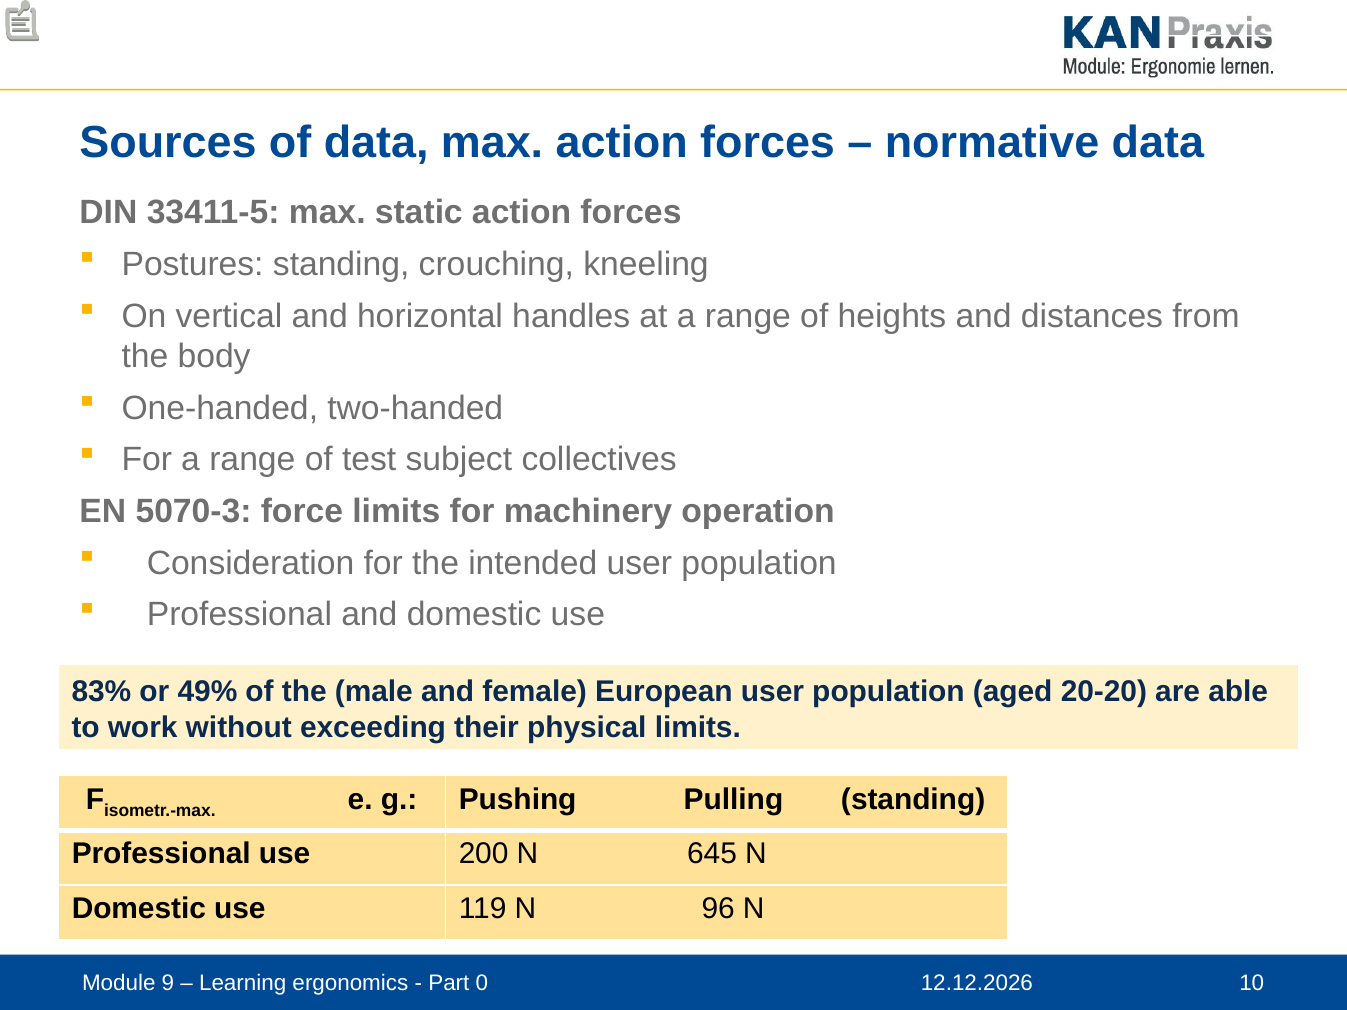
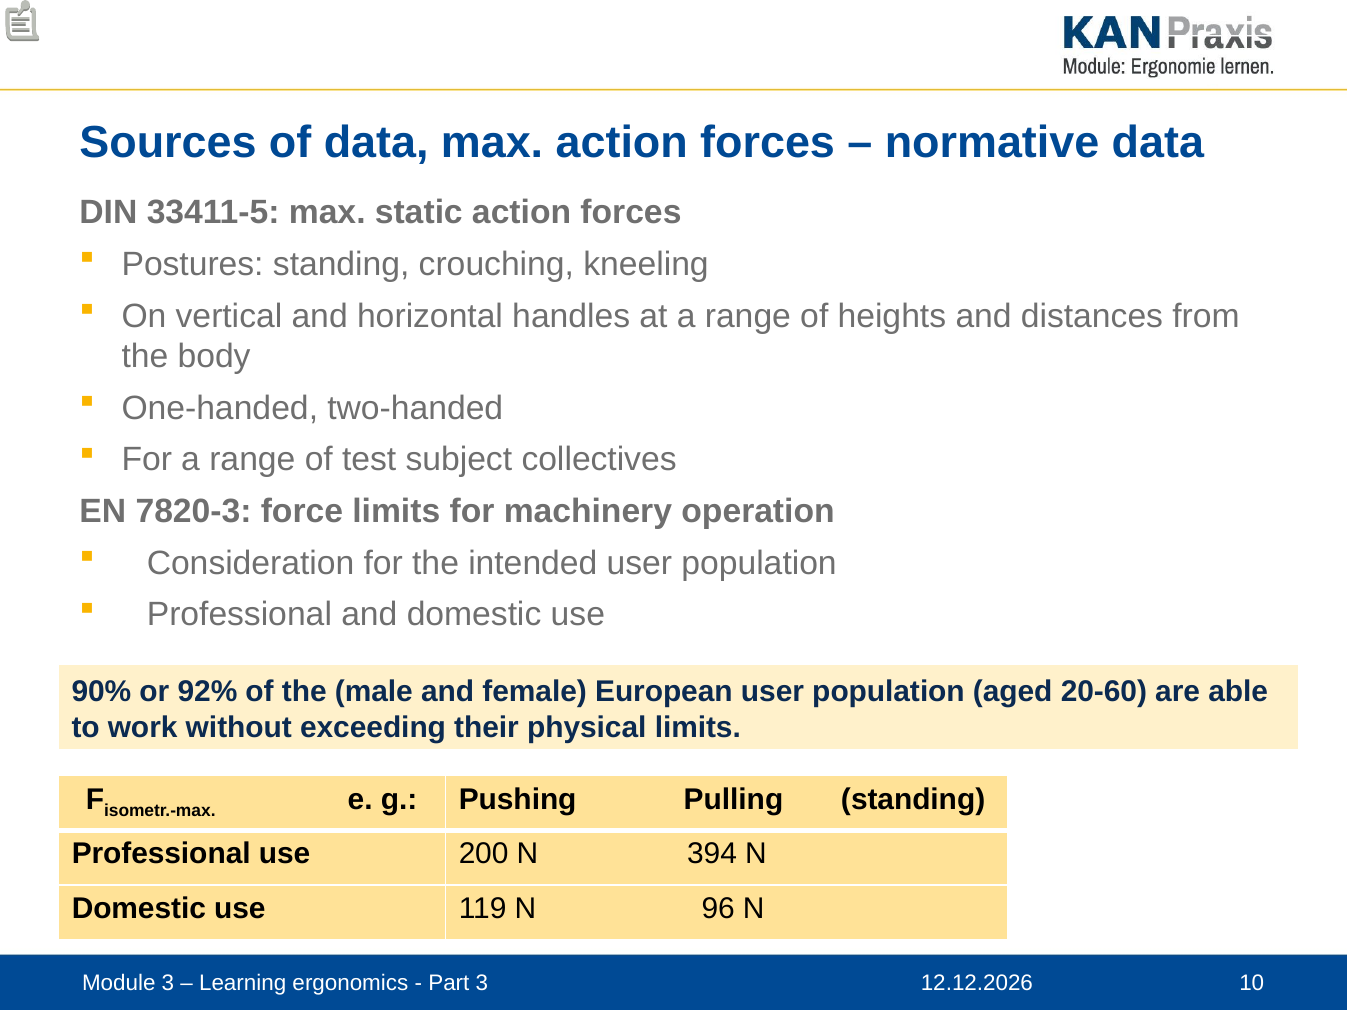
5070-3: 5070-3 -> 7820-3 (194, 511)
83%: 83% -> 90% (101, 692)
49%: 49% -> 92% (207, 692)
20-20: 20-20 -> 20-60 (1104, 692)
645: 645 -> 394 (712, 854)
Module 9: 9 -> 3 (168, 983)
Part 0: 0 -> 3 (482, 983)
